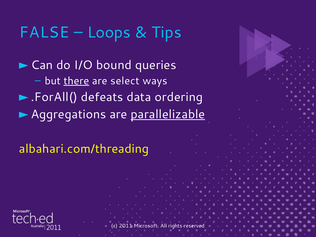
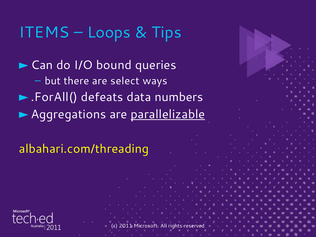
FALSE: FALSE -> ITEMS (44, 32)
there underline: present -> none (76, 81)
ordering: ordering -> numbers (179, 97)
